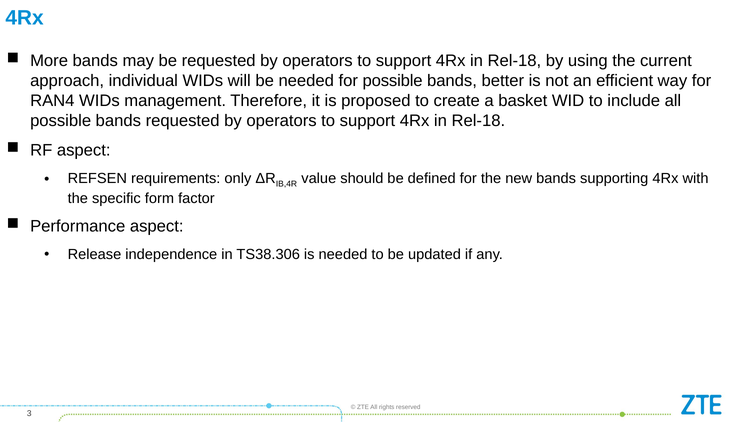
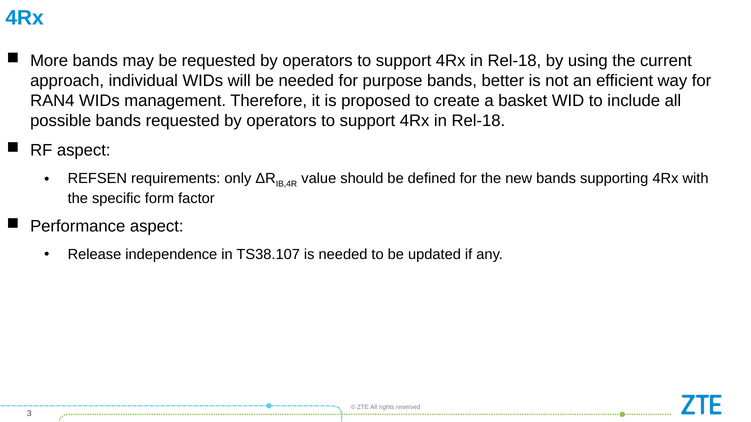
for possible: possible -> purpose (393, 81)
TS38.306: TS38.306 -> TS38.107 (268, 255)
